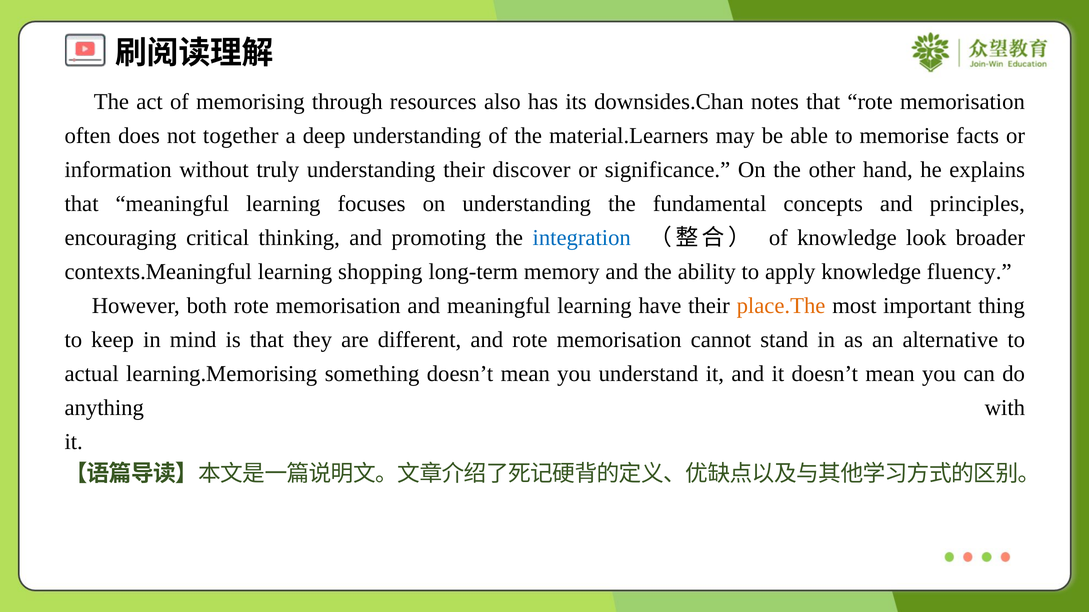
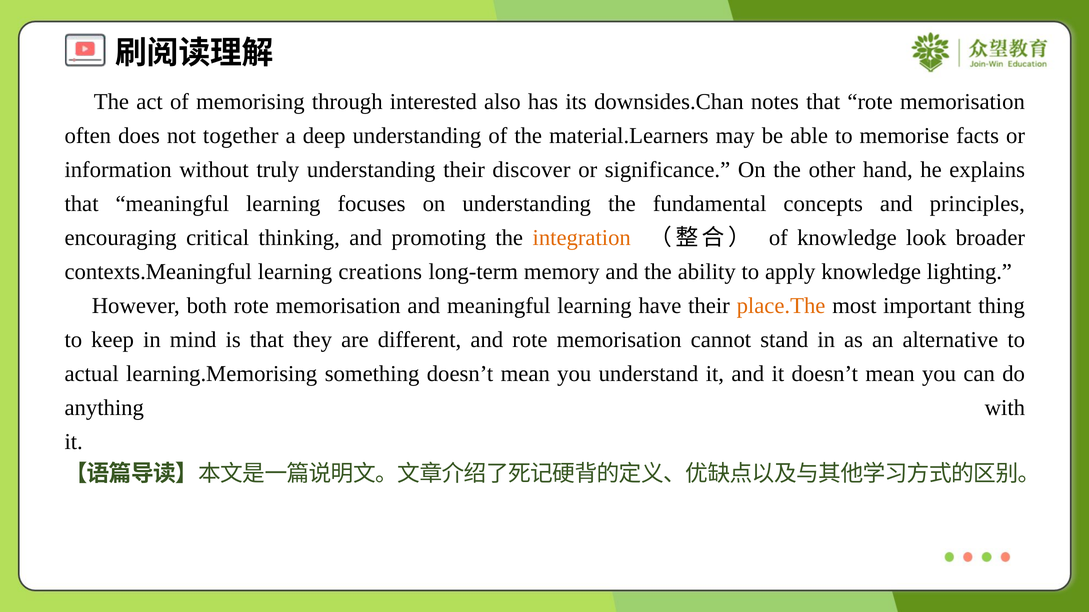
resources: resources -> interested (433, 102)
integration colour: blue -> orange (582, 238)
shopping: shopping -> creations (380, 272)
fluency: fluency -> lighting (969, 272)
